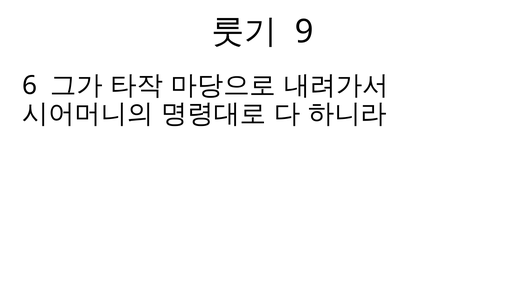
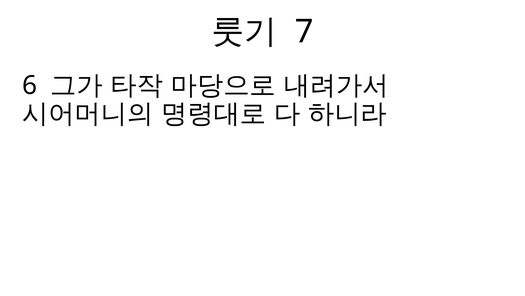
9: 9 -> 7 (304, 32)
